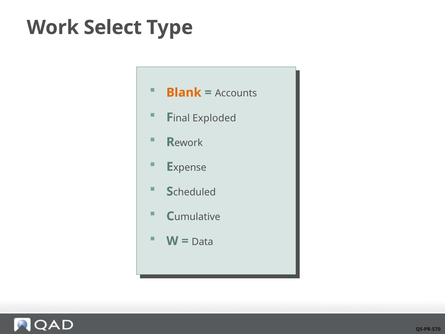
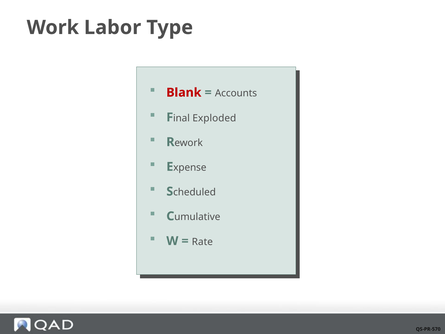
Select: Select -> Labor (113, 27)
Blank colour: orange -> red (184, 92)
Data: Data -> Rate (202, 242)
